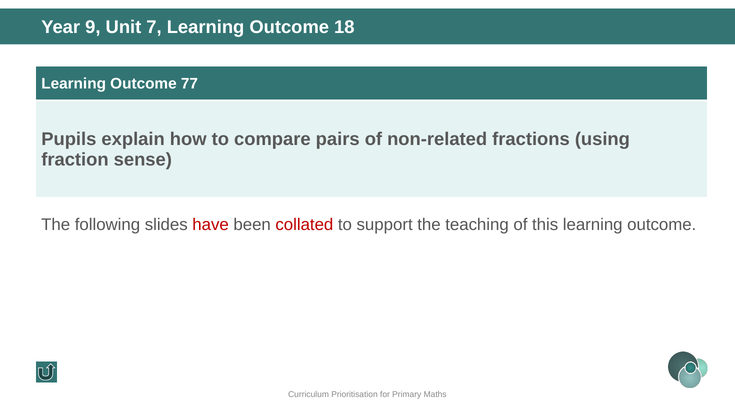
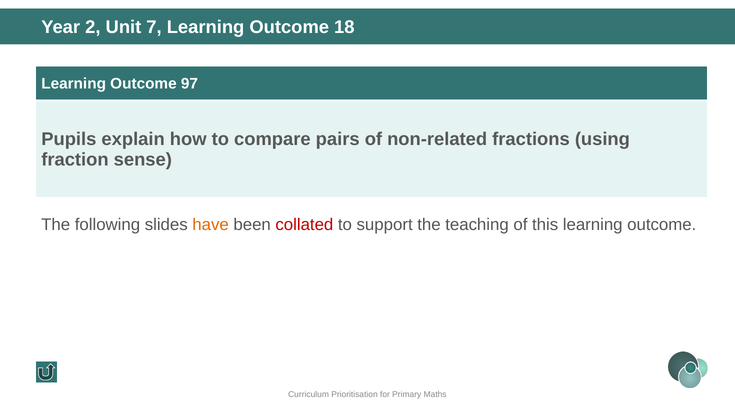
9: 9 -> 2 (93, 27)
77: 77 -> 97 (189, 84)
have colour: red -> orange (211, 225)
